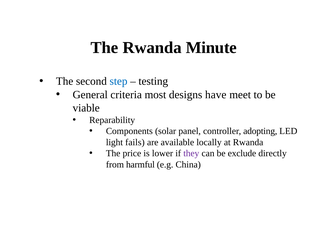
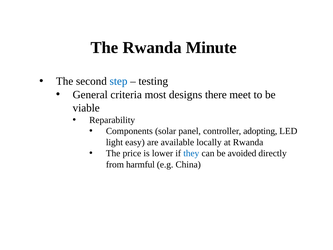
have: have -> there (216, 95)
fails: fails -> easy (135, 142)
they colour: purple -> blue (191, 153)
exclude: exclude -> avoided (242, 153)
